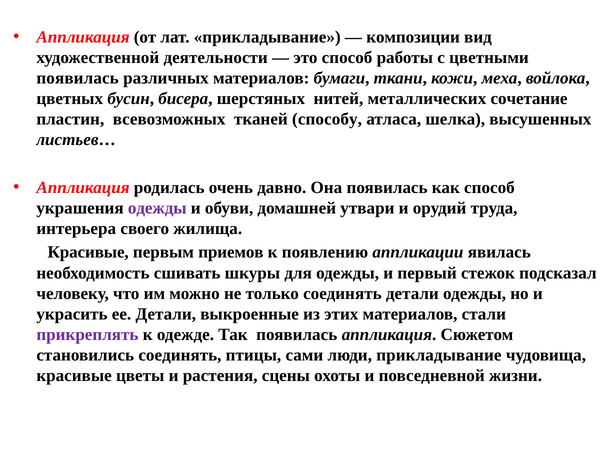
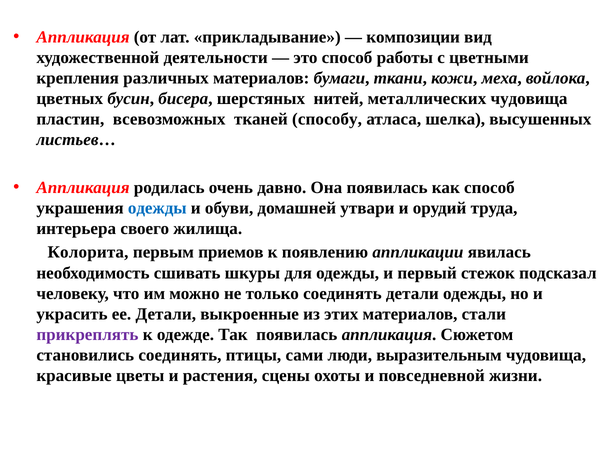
появилась: появилась -> крепления (78, 78)
металлических сочетание: сочетание -> чудовища (529, 98)
одежды colour: purple -> blue (157, 208)
Красивые: Красивые -> Колорита (88, 252)
люди прикладывание: прикладывание -> выразительным (439, 355)
